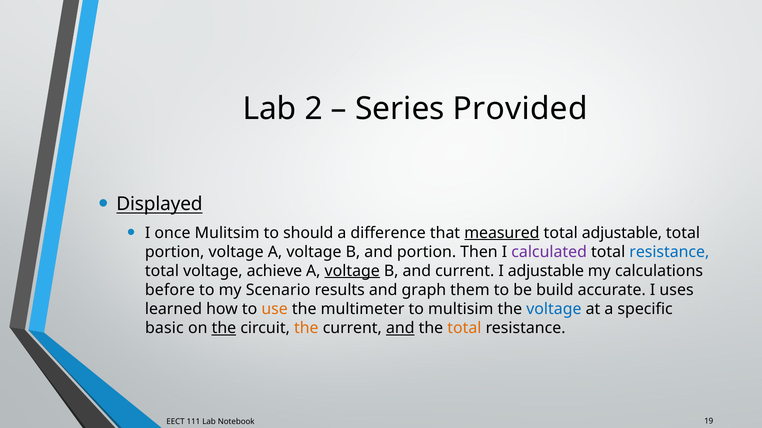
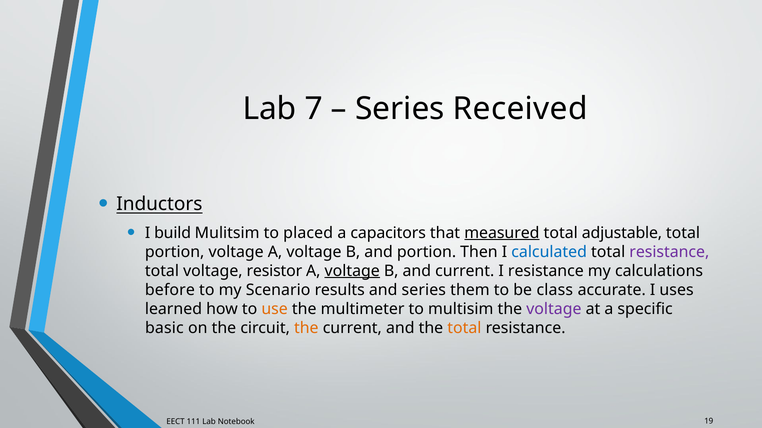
2: 2 -> 7 (314, 109)
Provided: Provided -> Received (520, 109)
Displayed: Displayed -> Inductors (159, 204)
once: once -> build (173, 233)
should: should -> placed (308, 233)
difference: difference -> capacitors (388, 233)
calculated colour: purple -> blue (549, 252)
resistance colour: blue -> purple (669, 252)
achieve: achieve -> resistor (274, 271)
I adjustable: adjustable -> resistance (546, 271)
and graph: graph -> series (424, 290)
build: build -> class (555, 290)
voltage colour: blue -> purple (554, 309)
the underline: present -> none (224, 328)
and underline: present -> none (400, 328)
